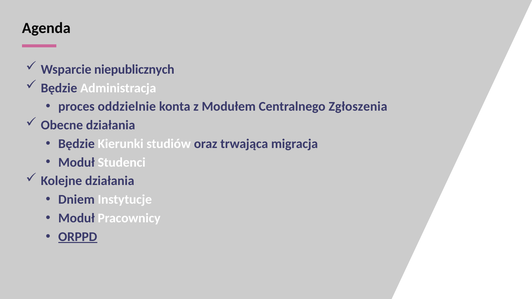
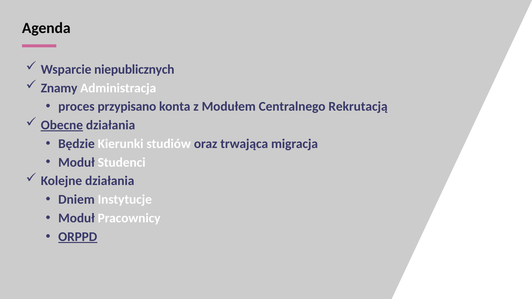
Będzie: Będzie -> Znamy (59, 88)
oddzielnie: oddzielnie -> przypisano (127, 107)
Zgłoszenia: Zgłoszenia -> Rekrutacją (358, 107)
Obecne underline: none -> present (62, 125)
